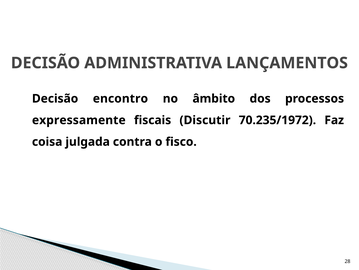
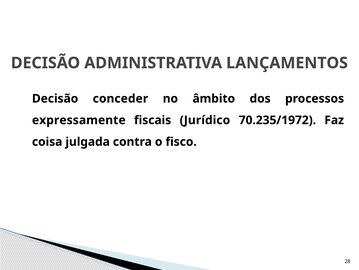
encontro: encontro -> conceder (120, 98)
Discutir: Discutir -> Jurídico (205, 120)
